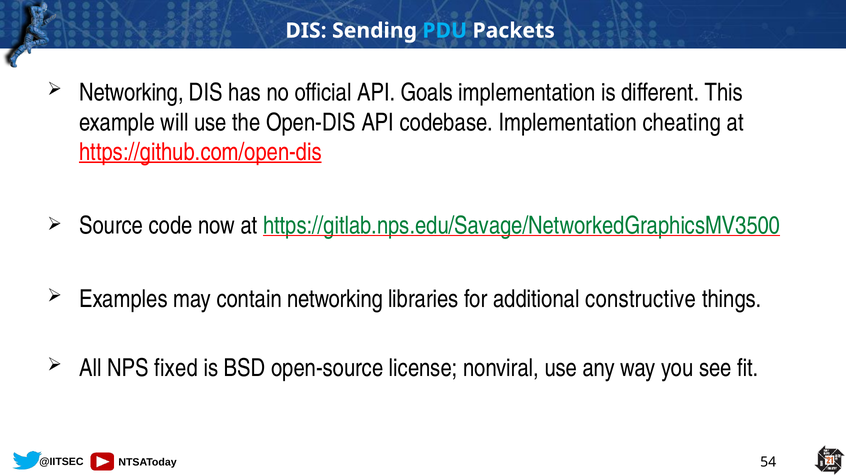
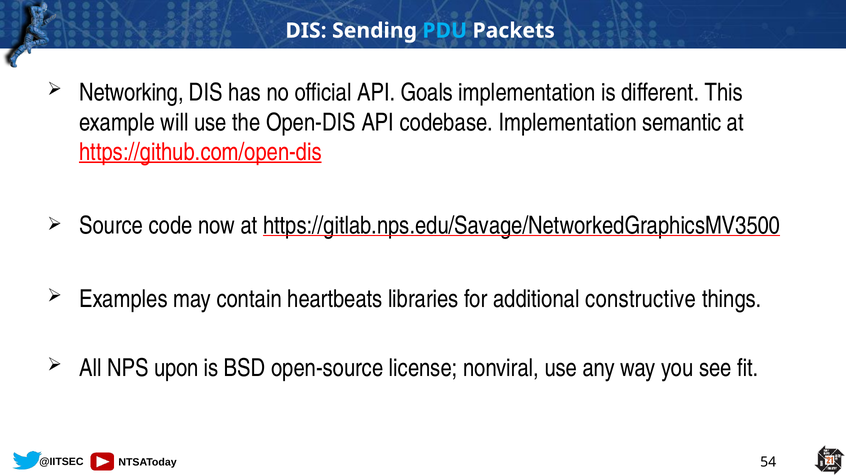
cheating: cheating -> semantic (682, 122)
https://gitlab.nps.edu/Savage/NetworkedGraphicsMV3500 colour: green -> black (522, 225)
contain networking: networking -> heartbeats (335, 299)
fixed: fixed -> upon (176, 368)
